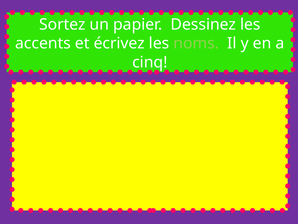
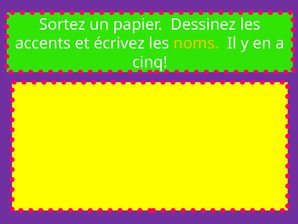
noms colour: light green -> yellow (196, 43)
